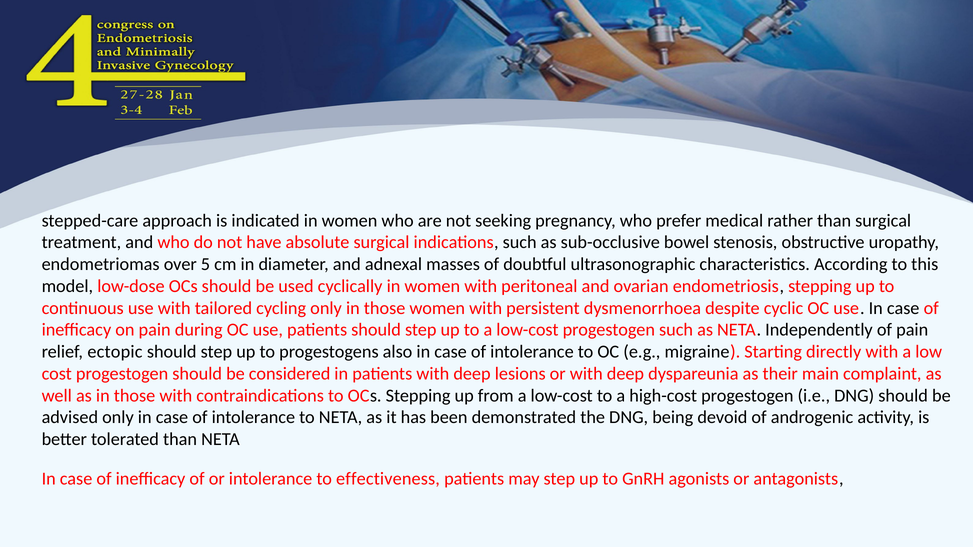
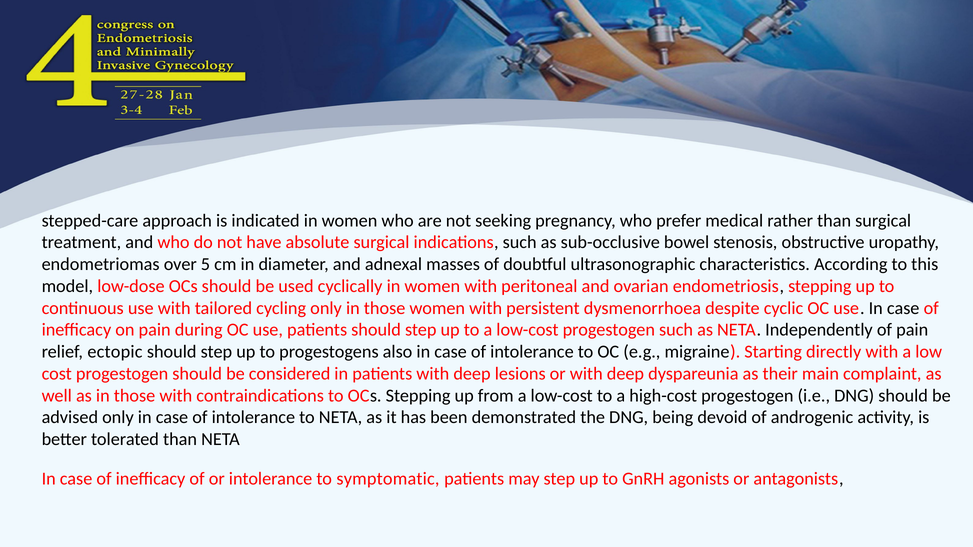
effectiveness: effectiveness -> symptomatic (388, 479)
